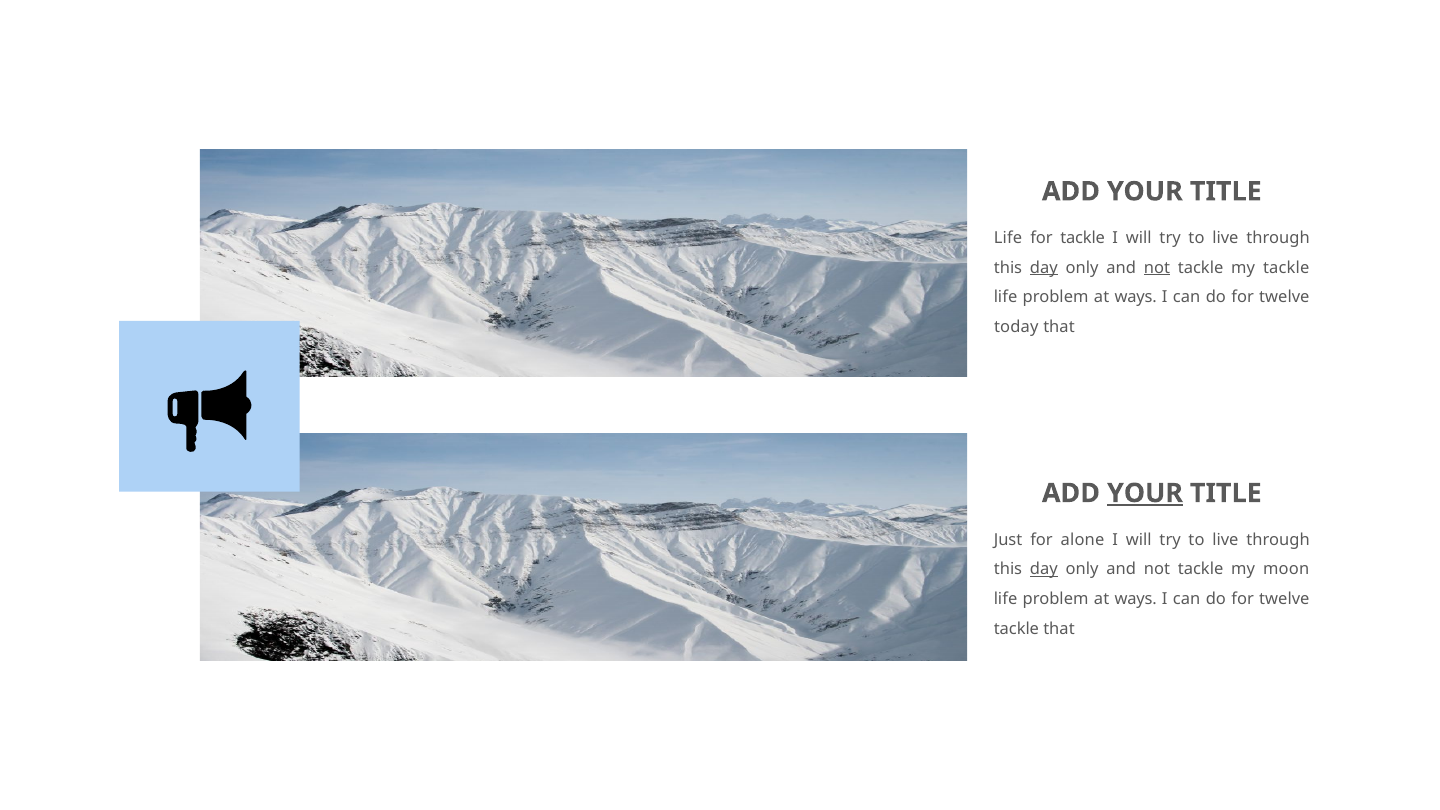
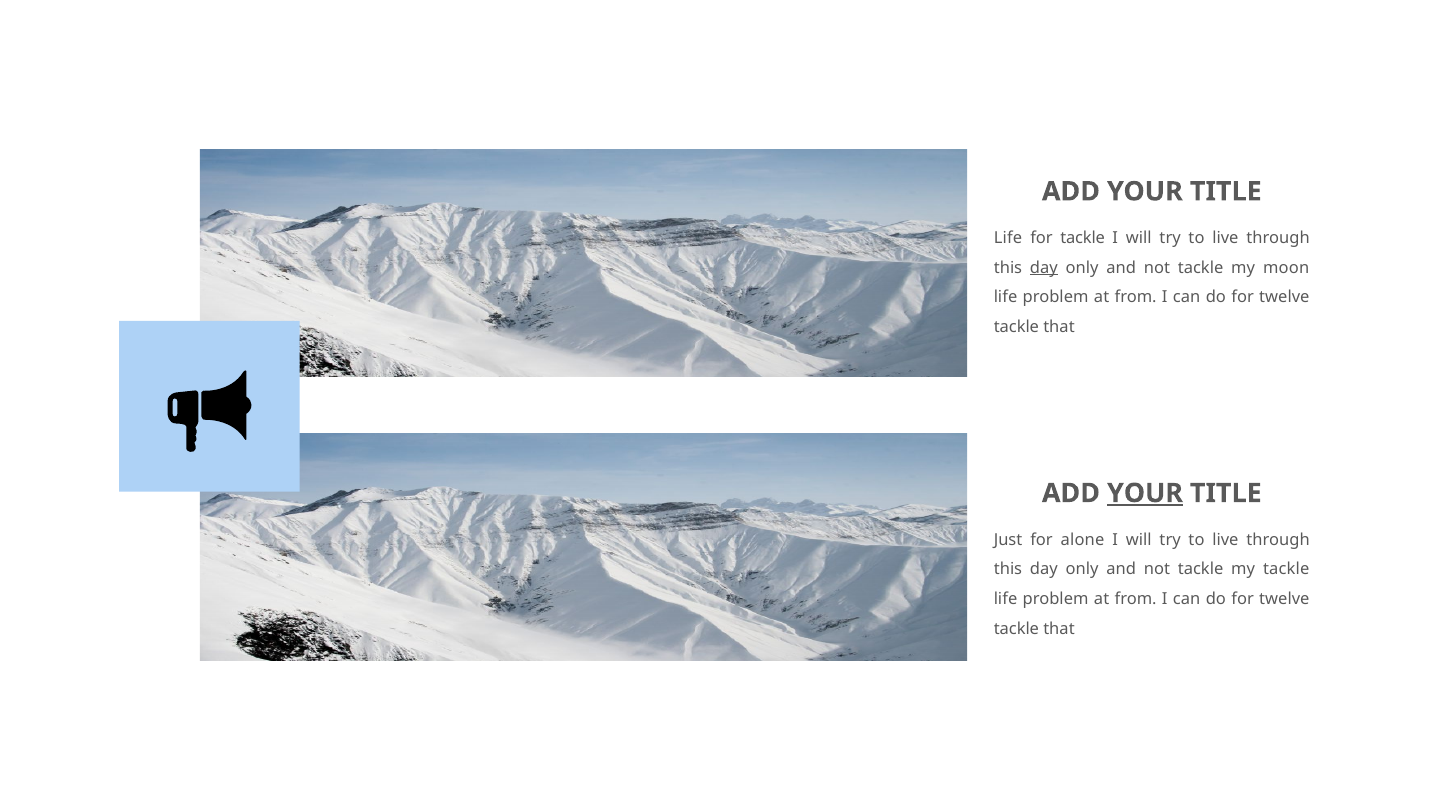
not underline: present -> none (1157, 268)
my tackle: tackle -> moon (1286, 268)
ways: ways -> from (1136, 297)
today: today -> tackle (1016, 327)
day underline: present -> none (1044, 569)
my moon: moon -> tackle (1286, 569)
ways: ways -> from (1136, 599)
